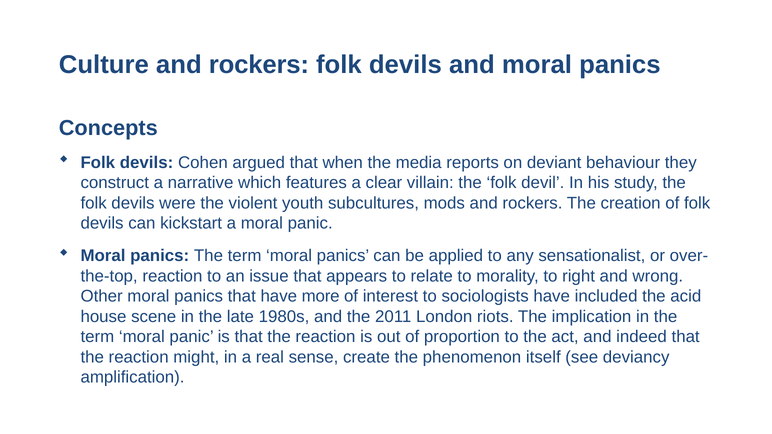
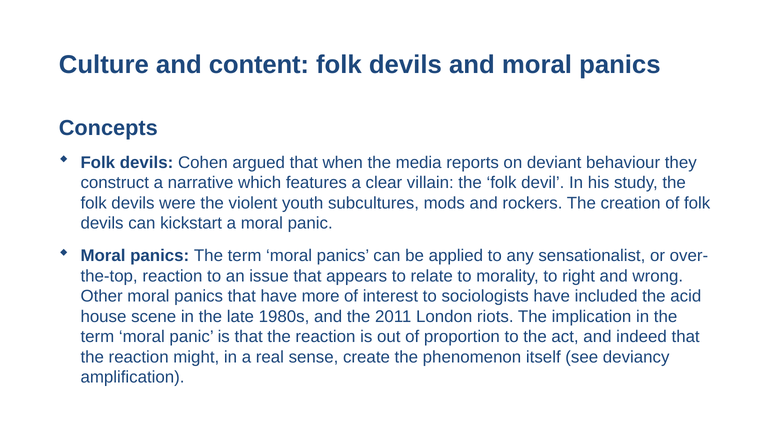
Culture and rockers: rockers -> content (259, 65)
